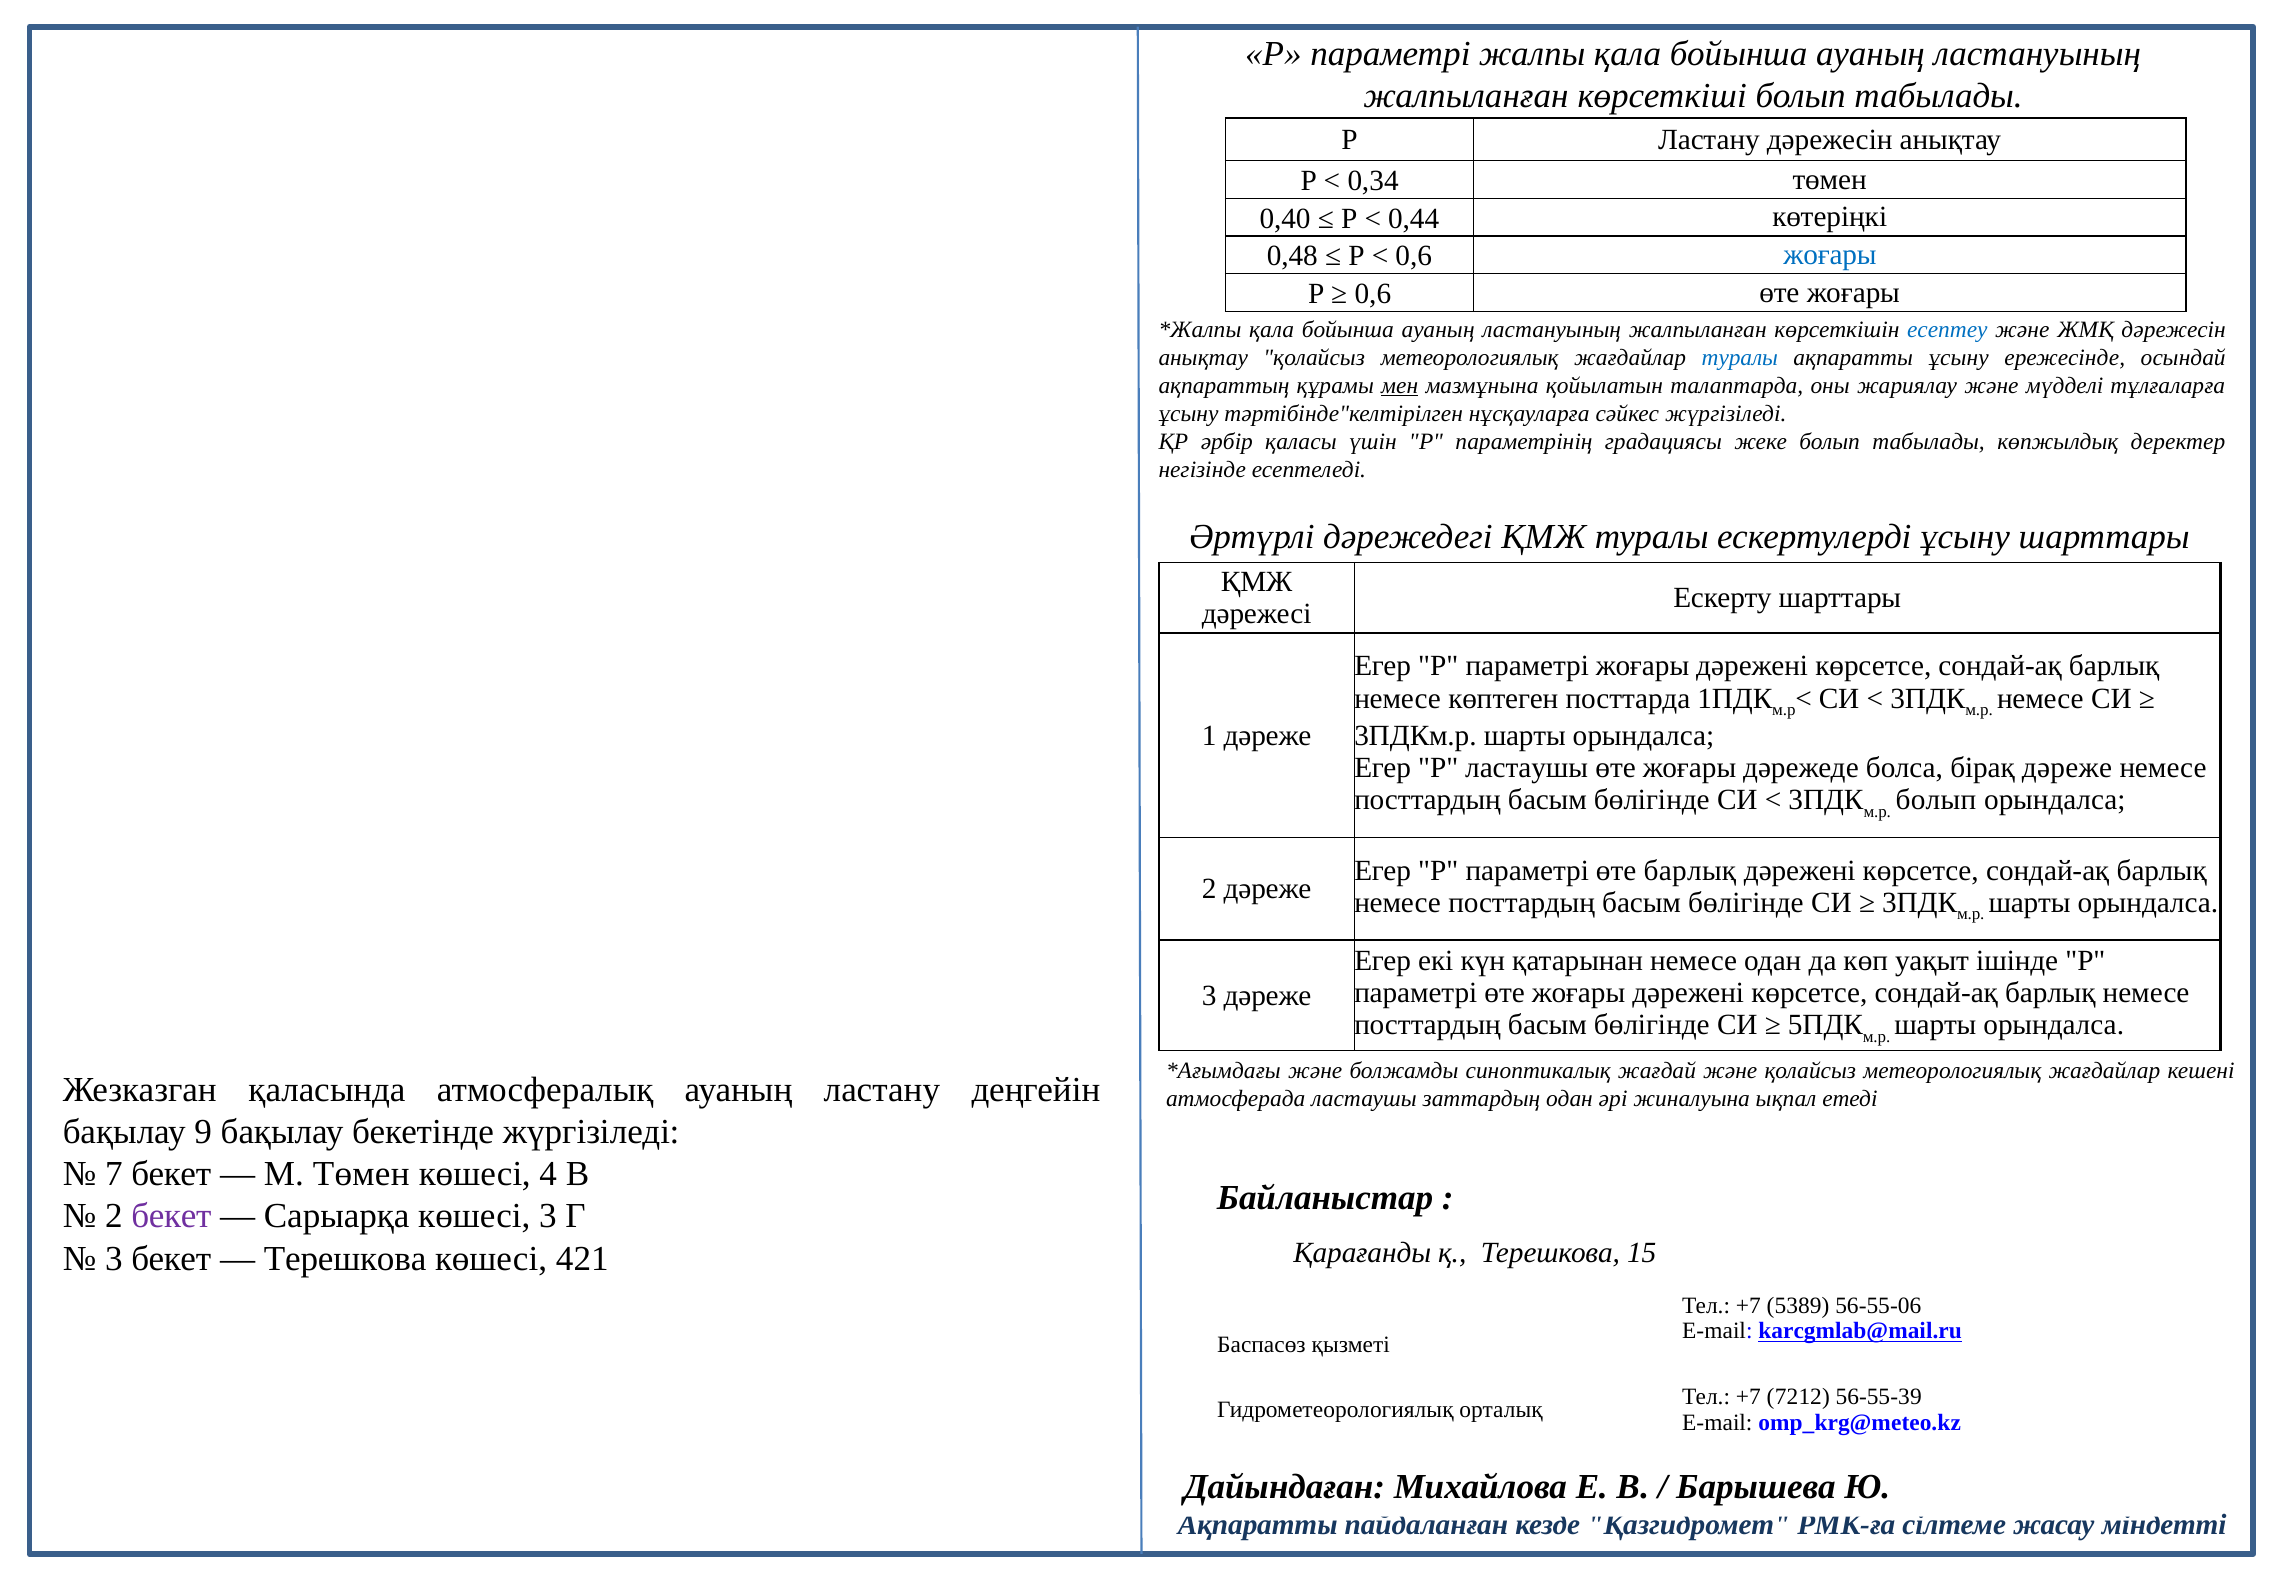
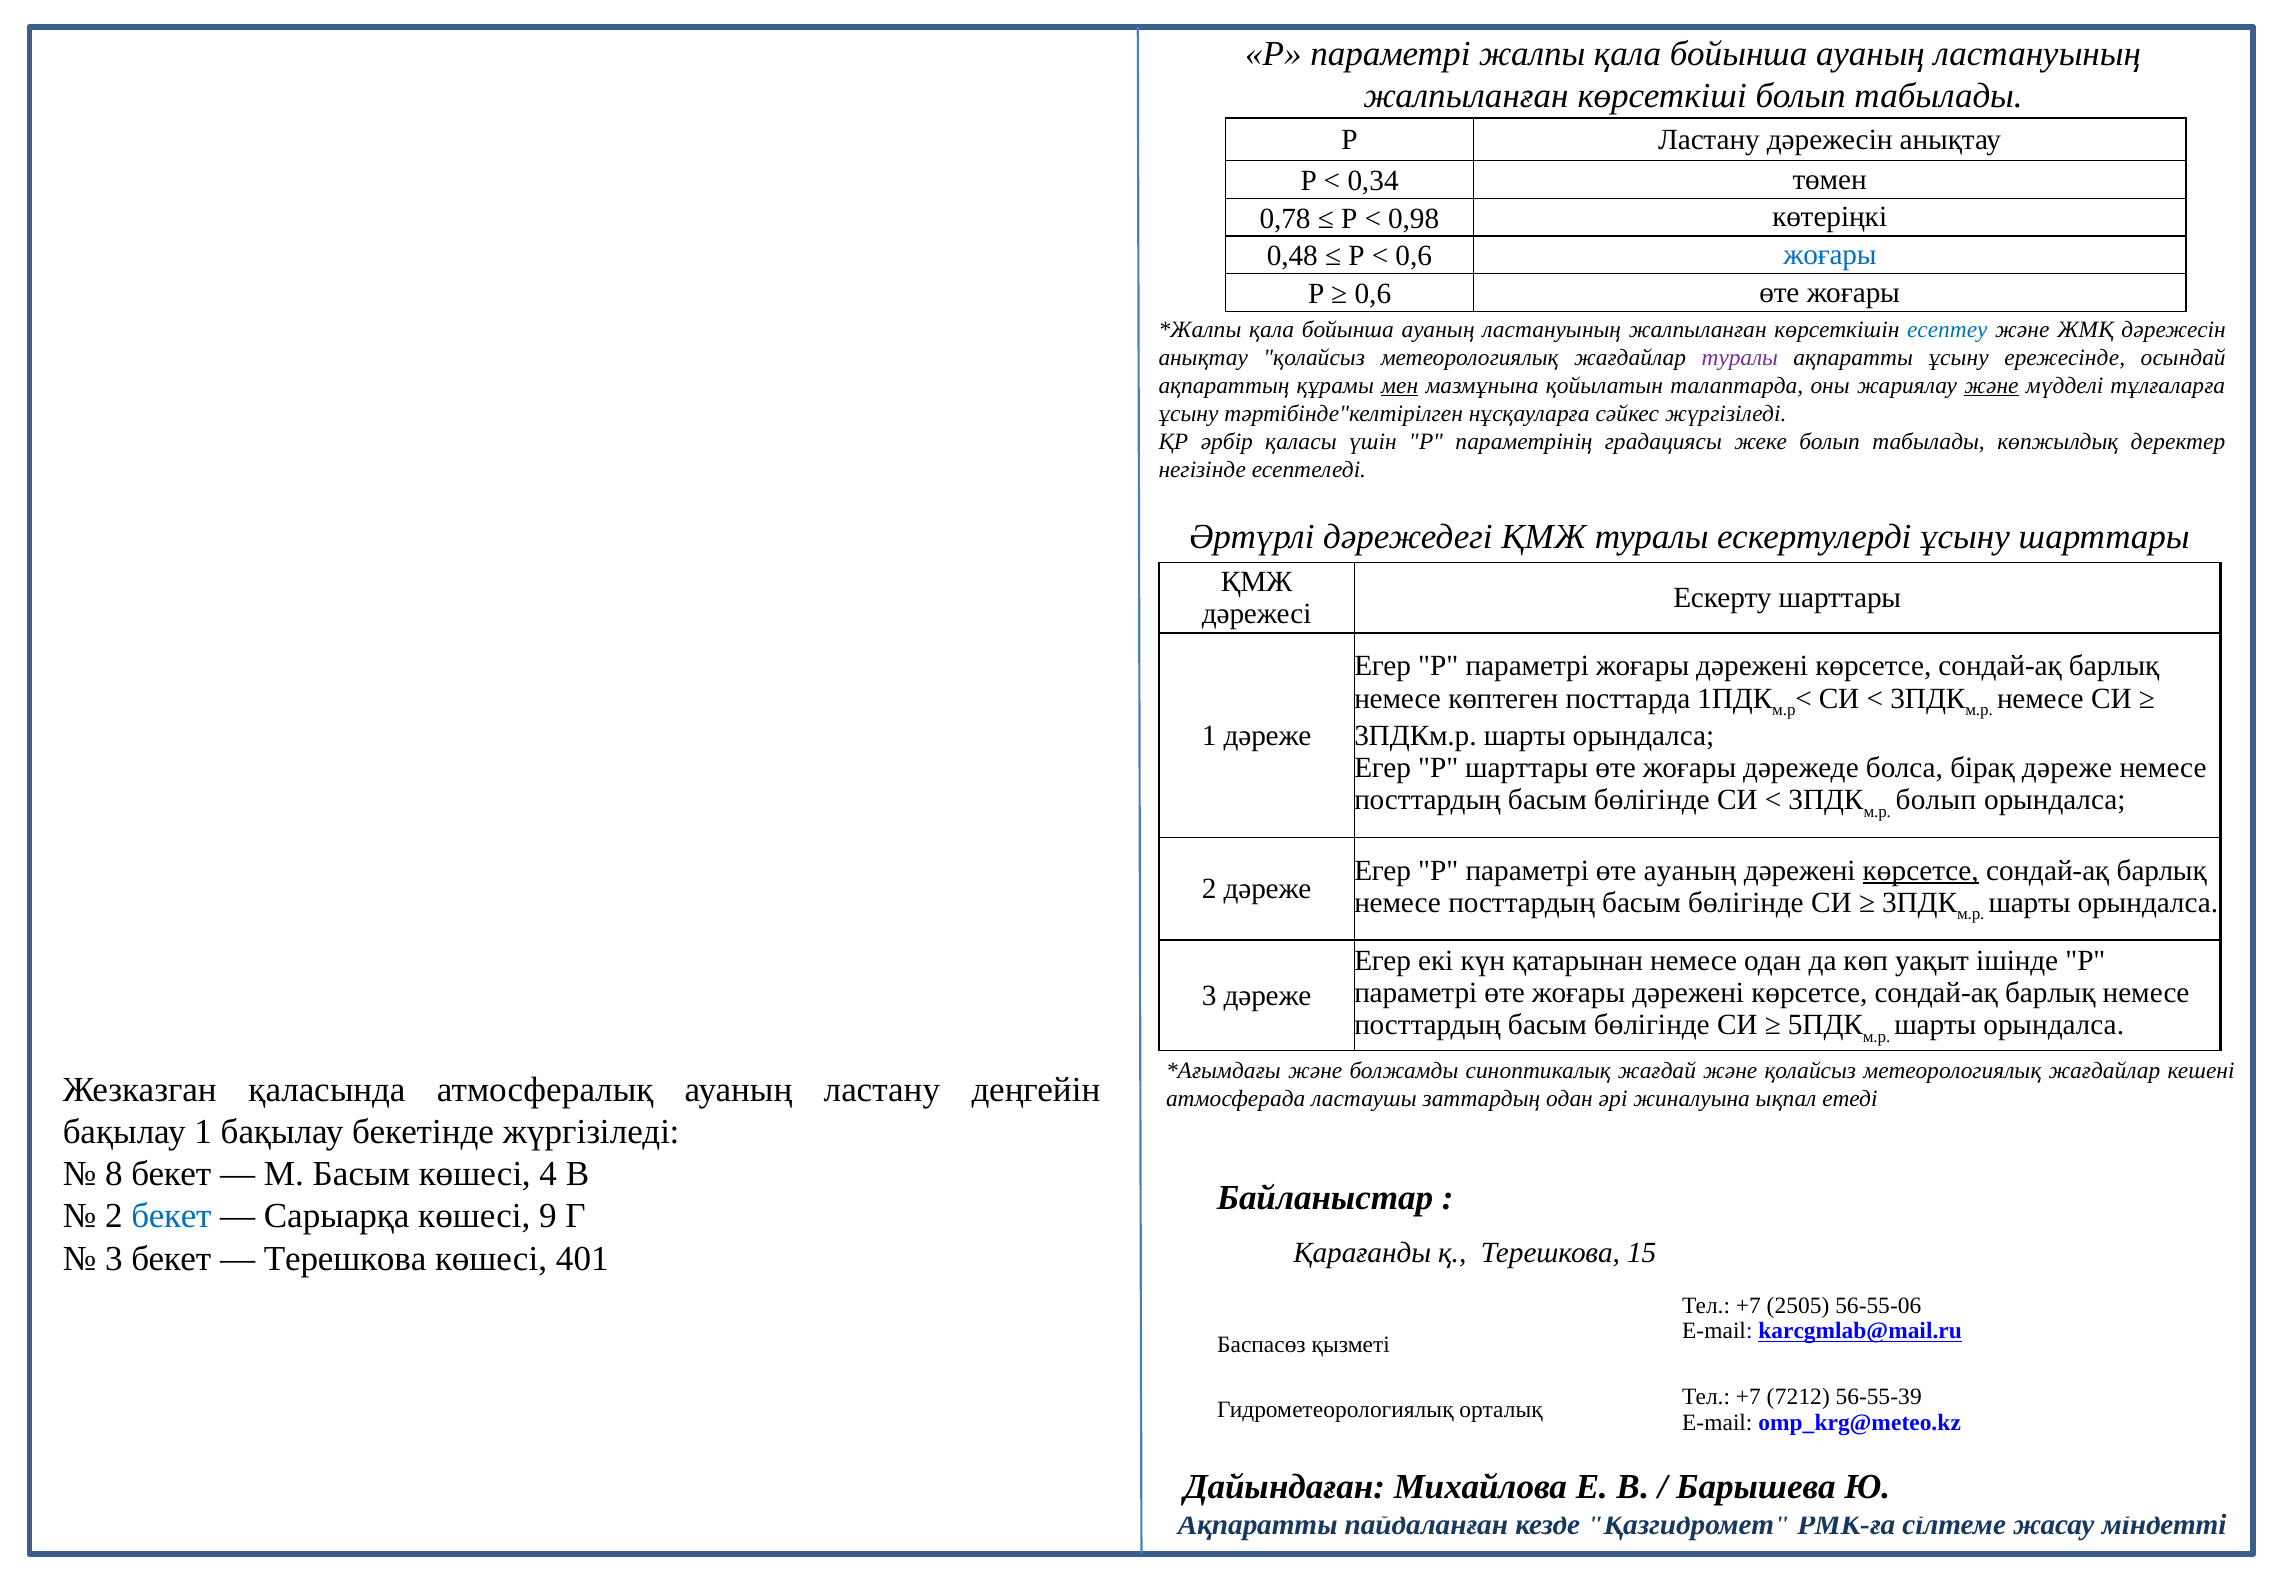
0,40: 0,40 -> 0,78 (1285, 218)
0,44: 0,44 -> 0,98 (1414, 218)
туралы colour: blue -> purple (1740, 357)
және underline: none -> present (1991, 386)
P ластаушы: ластаушы -> шарттары (1527, 767)
өте барлық: барлық -> ауаның (1690, 870)
көрсетсе underline: none -> present (1921, 870)
бақылау 9: 9 -> 1 (203, 1132)
7: 7 -> 8 (114, 1174)
М Төмен: Төмен -> Басым (361, 1174)
бекет colour: purple -> blue (171, 1216)
көшесі 3: 3 -> 9 (548, 1216)
421: 421 -> 401 (582, 1258)
5389: 5389 -> 2505 (1798, 1305)
